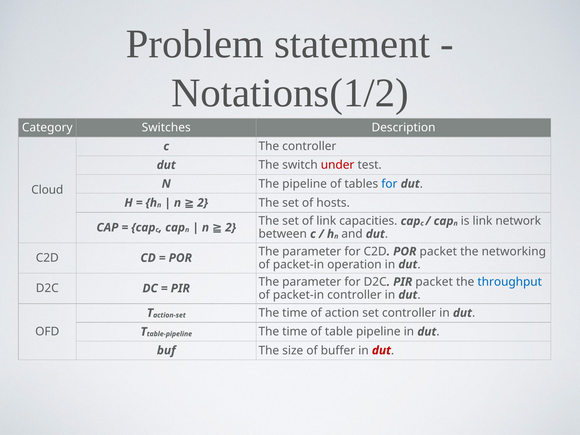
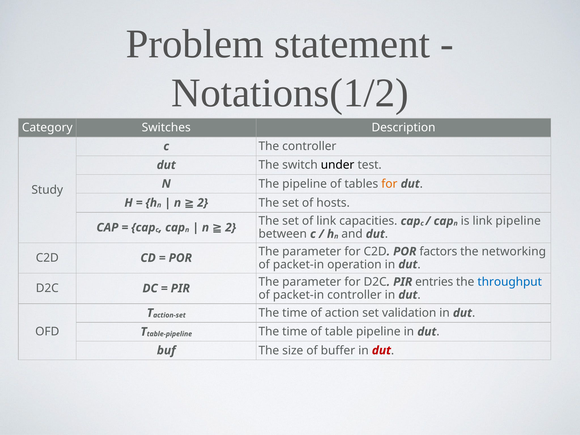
under colour: red -> black (338, 165)
for colour: blue -> orange (389, 184)
Cloud: Cloud -> Study (47, 190)
link network: network -> pipeline (518, 221)
POR packet: packet -> factors (438, 251)
PIR packet: packet -> entries (434, 282)
set controller: controller -> validation (409, 313)
